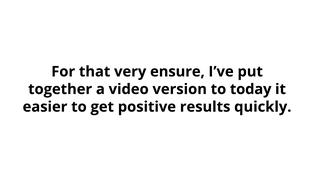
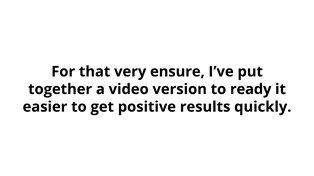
today: today -> ready (251, 90)
